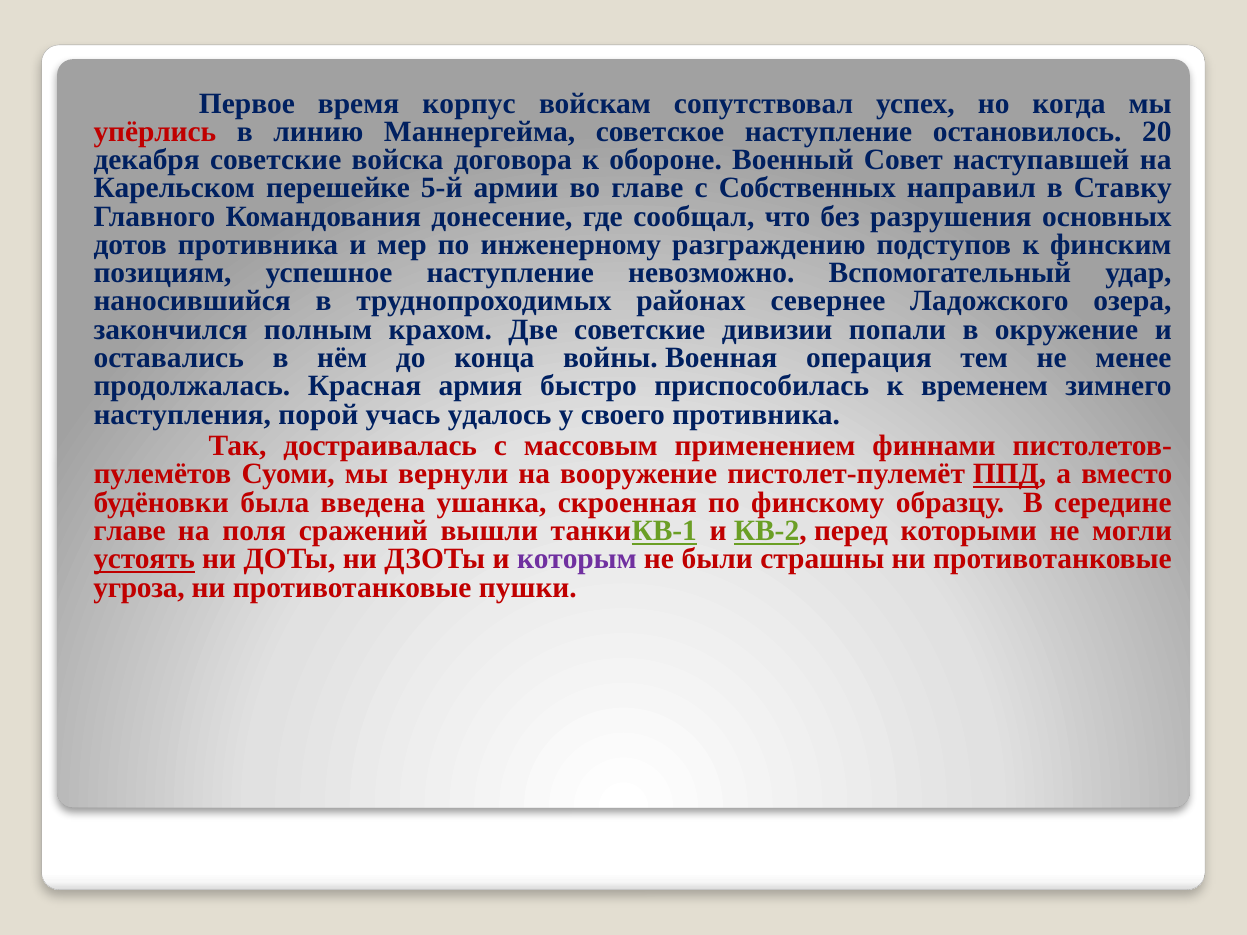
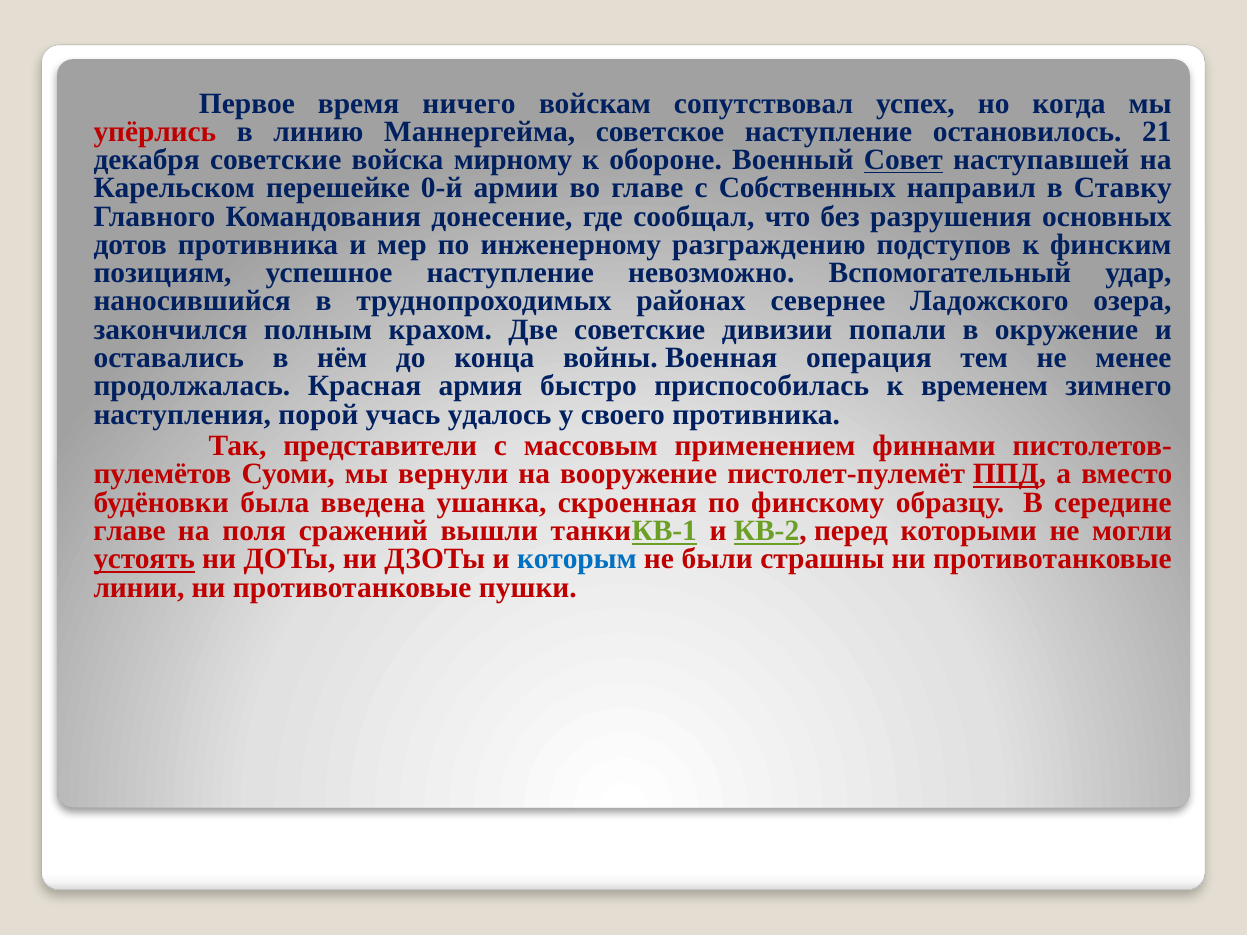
корпус: корпус -> ничего (469, 103)
20: 20 -> 21 (1157, 132)
договора: договора -> мирному (513, 160)
Совет underline: none -> present (903, 160)
5-й: 5-й -> 0-й (442, 188)
достраивалась: достраивалась -> представители (380, 446)
которым colour: purple -> blue (577, 559)
угроза: угроза -> линии (139, 588)
